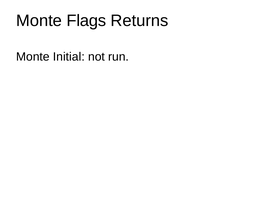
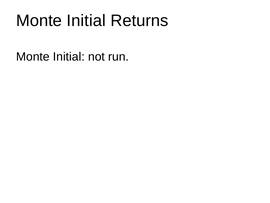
Flags: Flags -> Initial (86, 20)
